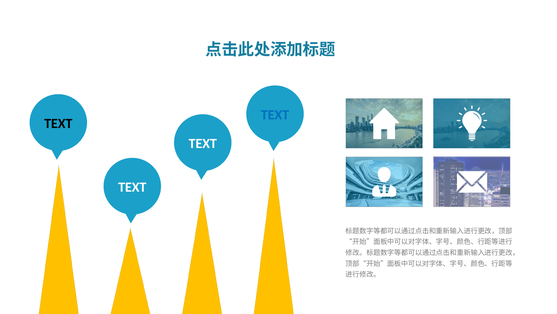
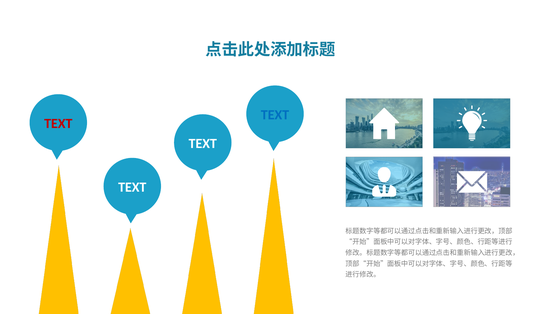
TEXT colour: black -> red (58, 123)
